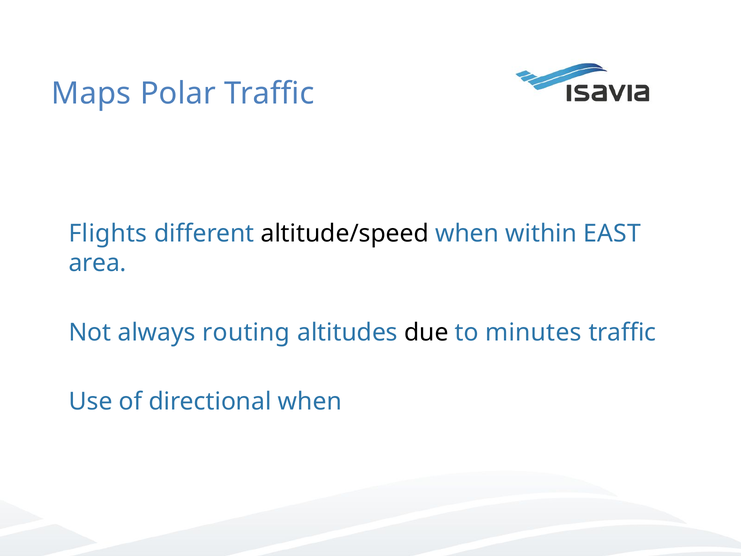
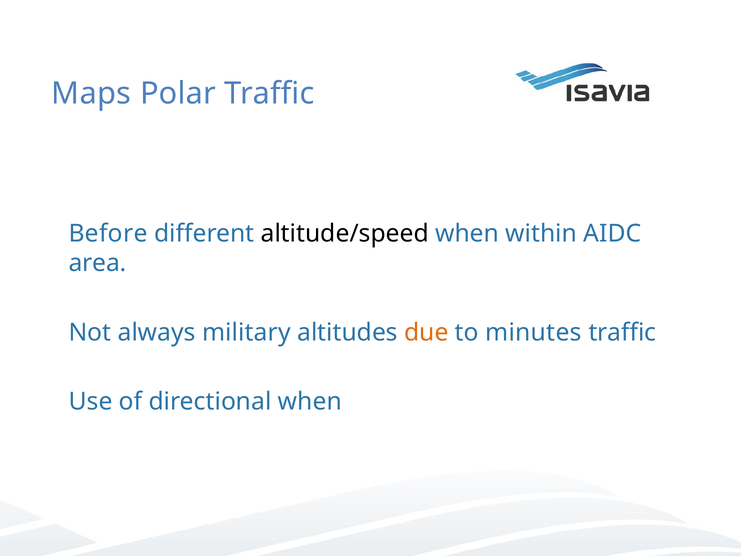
Flights: Flights -> Before (108, 234)
EAST: EAST -> AIDC (612, 234)
routing: routing -> military (246, 332)
due colour: black -> orange (426, 332)
